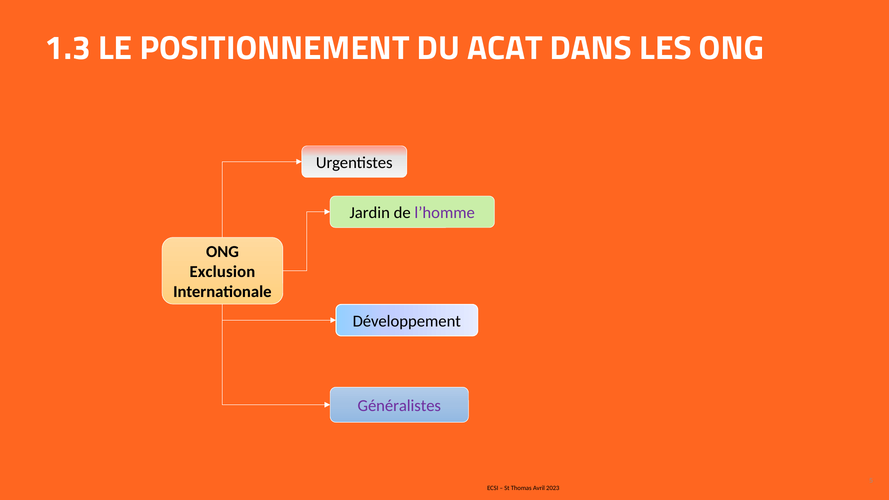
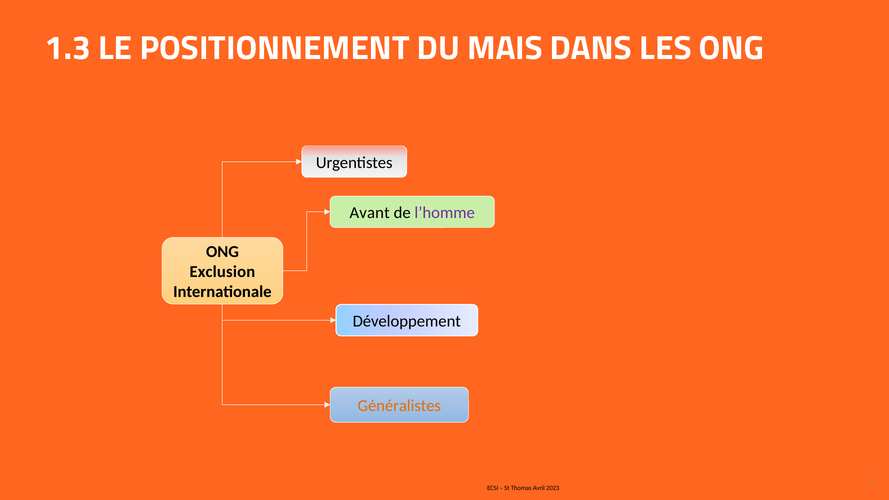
ACAT: ACAT -> MAIS (505, 48)
Jardin: Jardin -> Avant (370, 213)
Généralistes colour: purple -> orange (399, 406)
